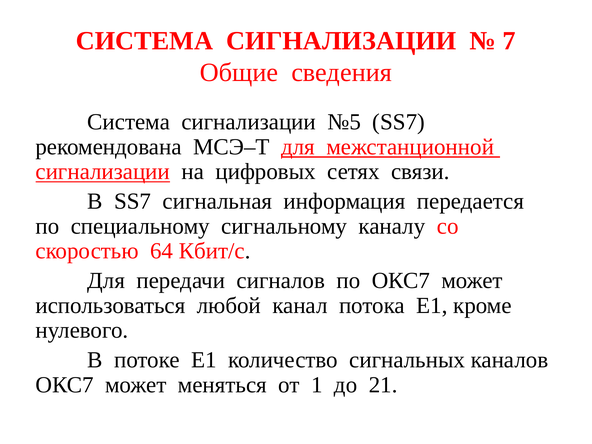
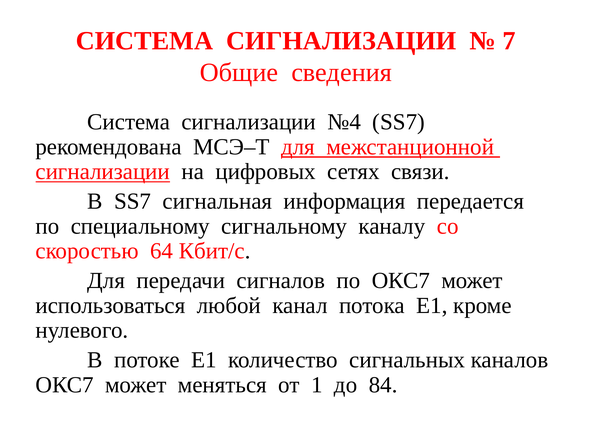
№5: №5 -> №4 (344, 122)
21: 21 -> 84 (383, 385)
